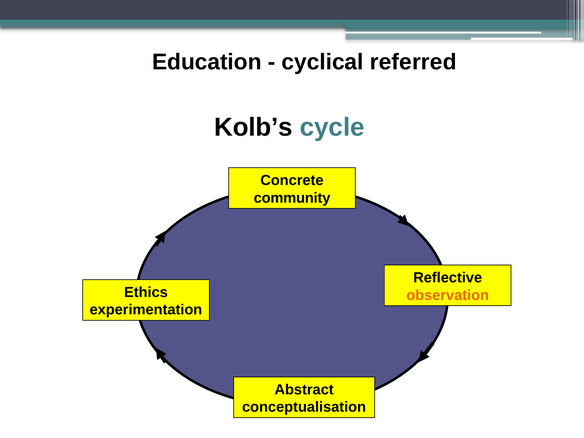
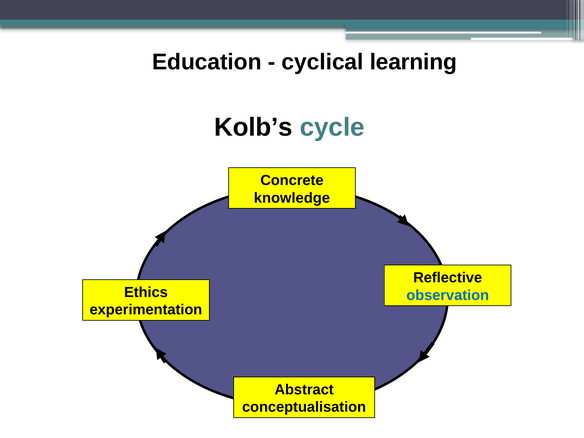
referred: referred -> learning (413, 62)
community: community -> knowledge (292, 198)
observation colour: orange -> blue (448, 295)
